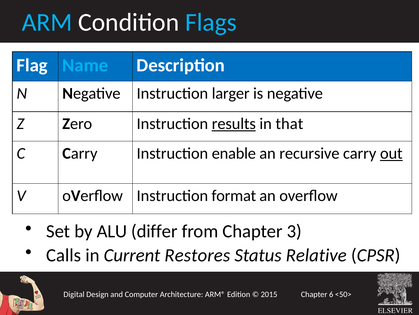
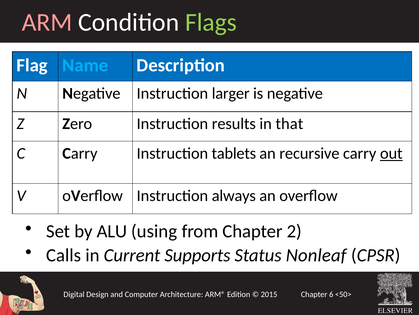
ARM colour: light blue -> pink (47, 22)
Flags colour: light blue -> light green (211, 22)
results underline: present -> none (234, 124)
enable: enable -> tablets (234, 153)
format: format -> always (234, 195)
differ: differ -> using (154, 231)
3: 3 -> 2 (294, 231)
Restores: Restores -> Supports (197, 255)
Relative: Relative -> Nonleaf (316, 255)
